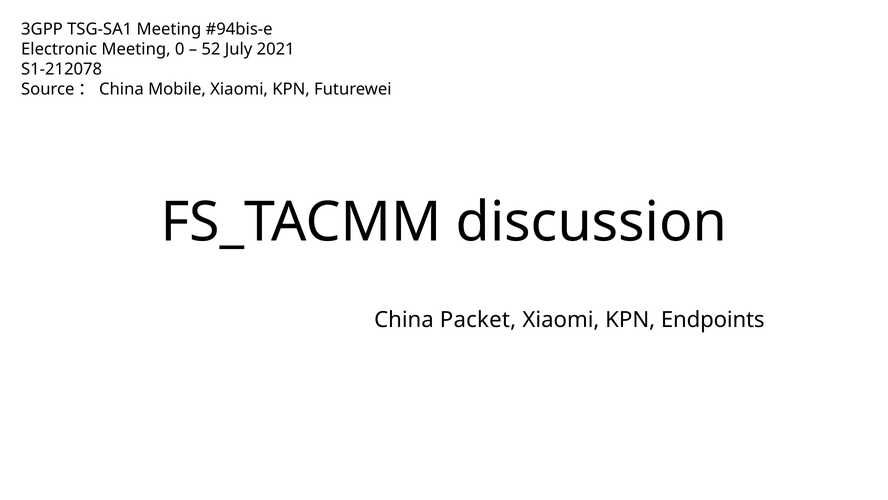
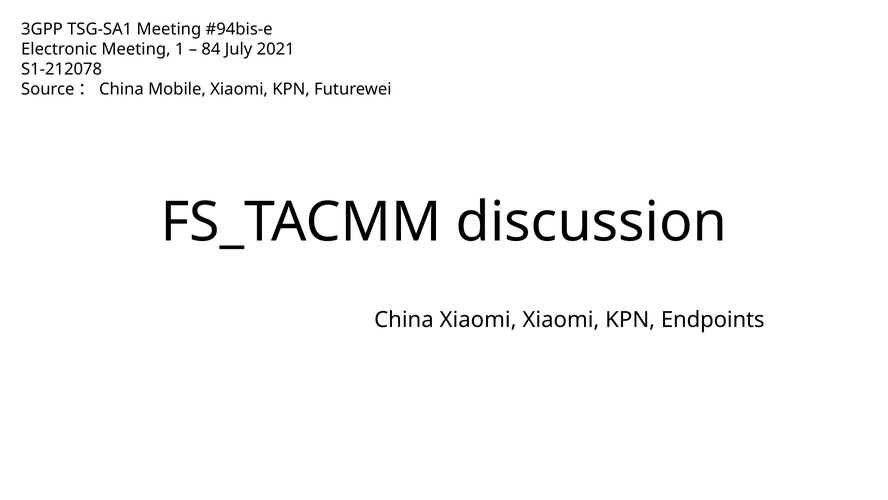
0: 0 -> 1 (180, 49)
52: 52 -> 84 (211, 49)
China Packet: Packet -> Xiaomi (478, 320)
